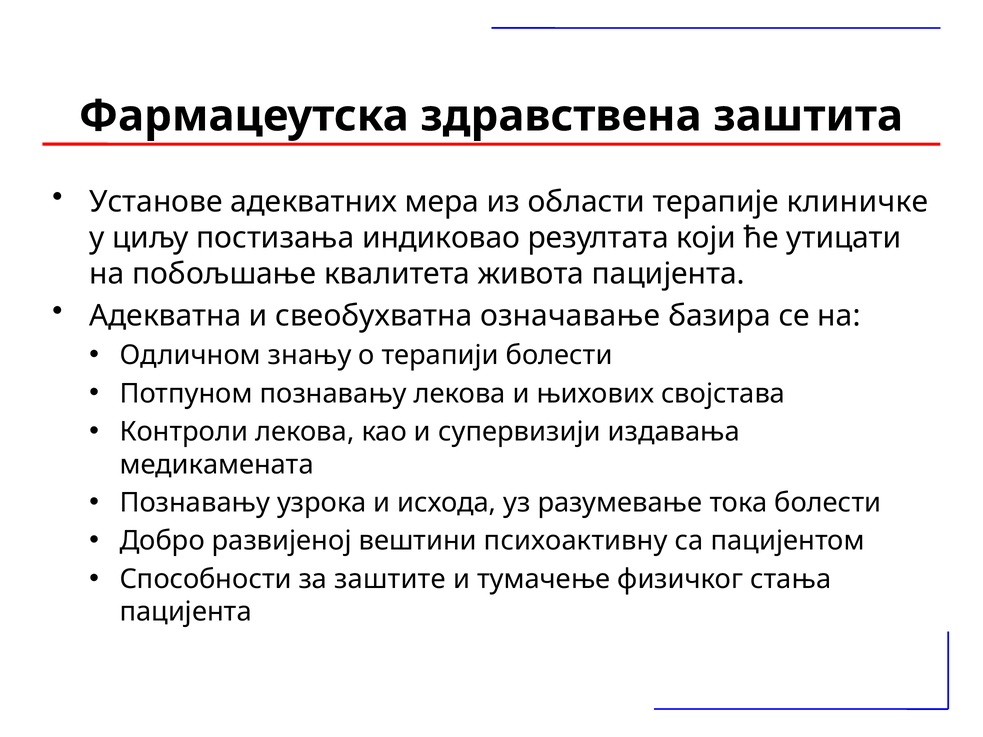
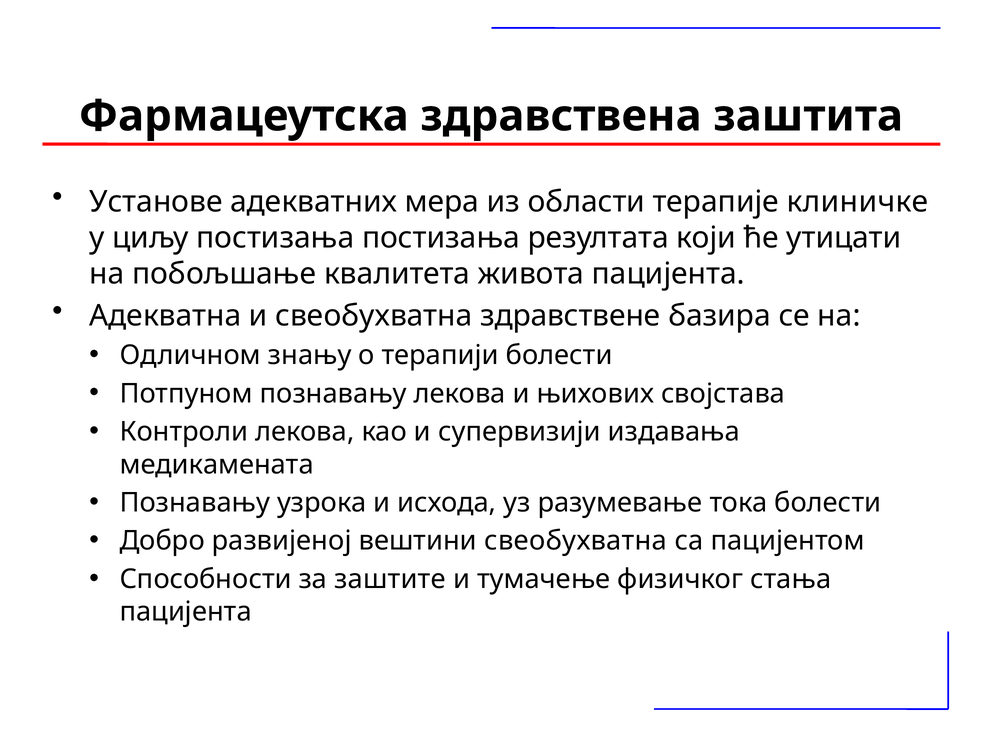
постизања индиковао: индиковао -> постизања (441, 238)
означавање: означавање -> здравствене (570, 316)
вештини психоактивну: психоактивну -> свеобухватна (576, 541)
